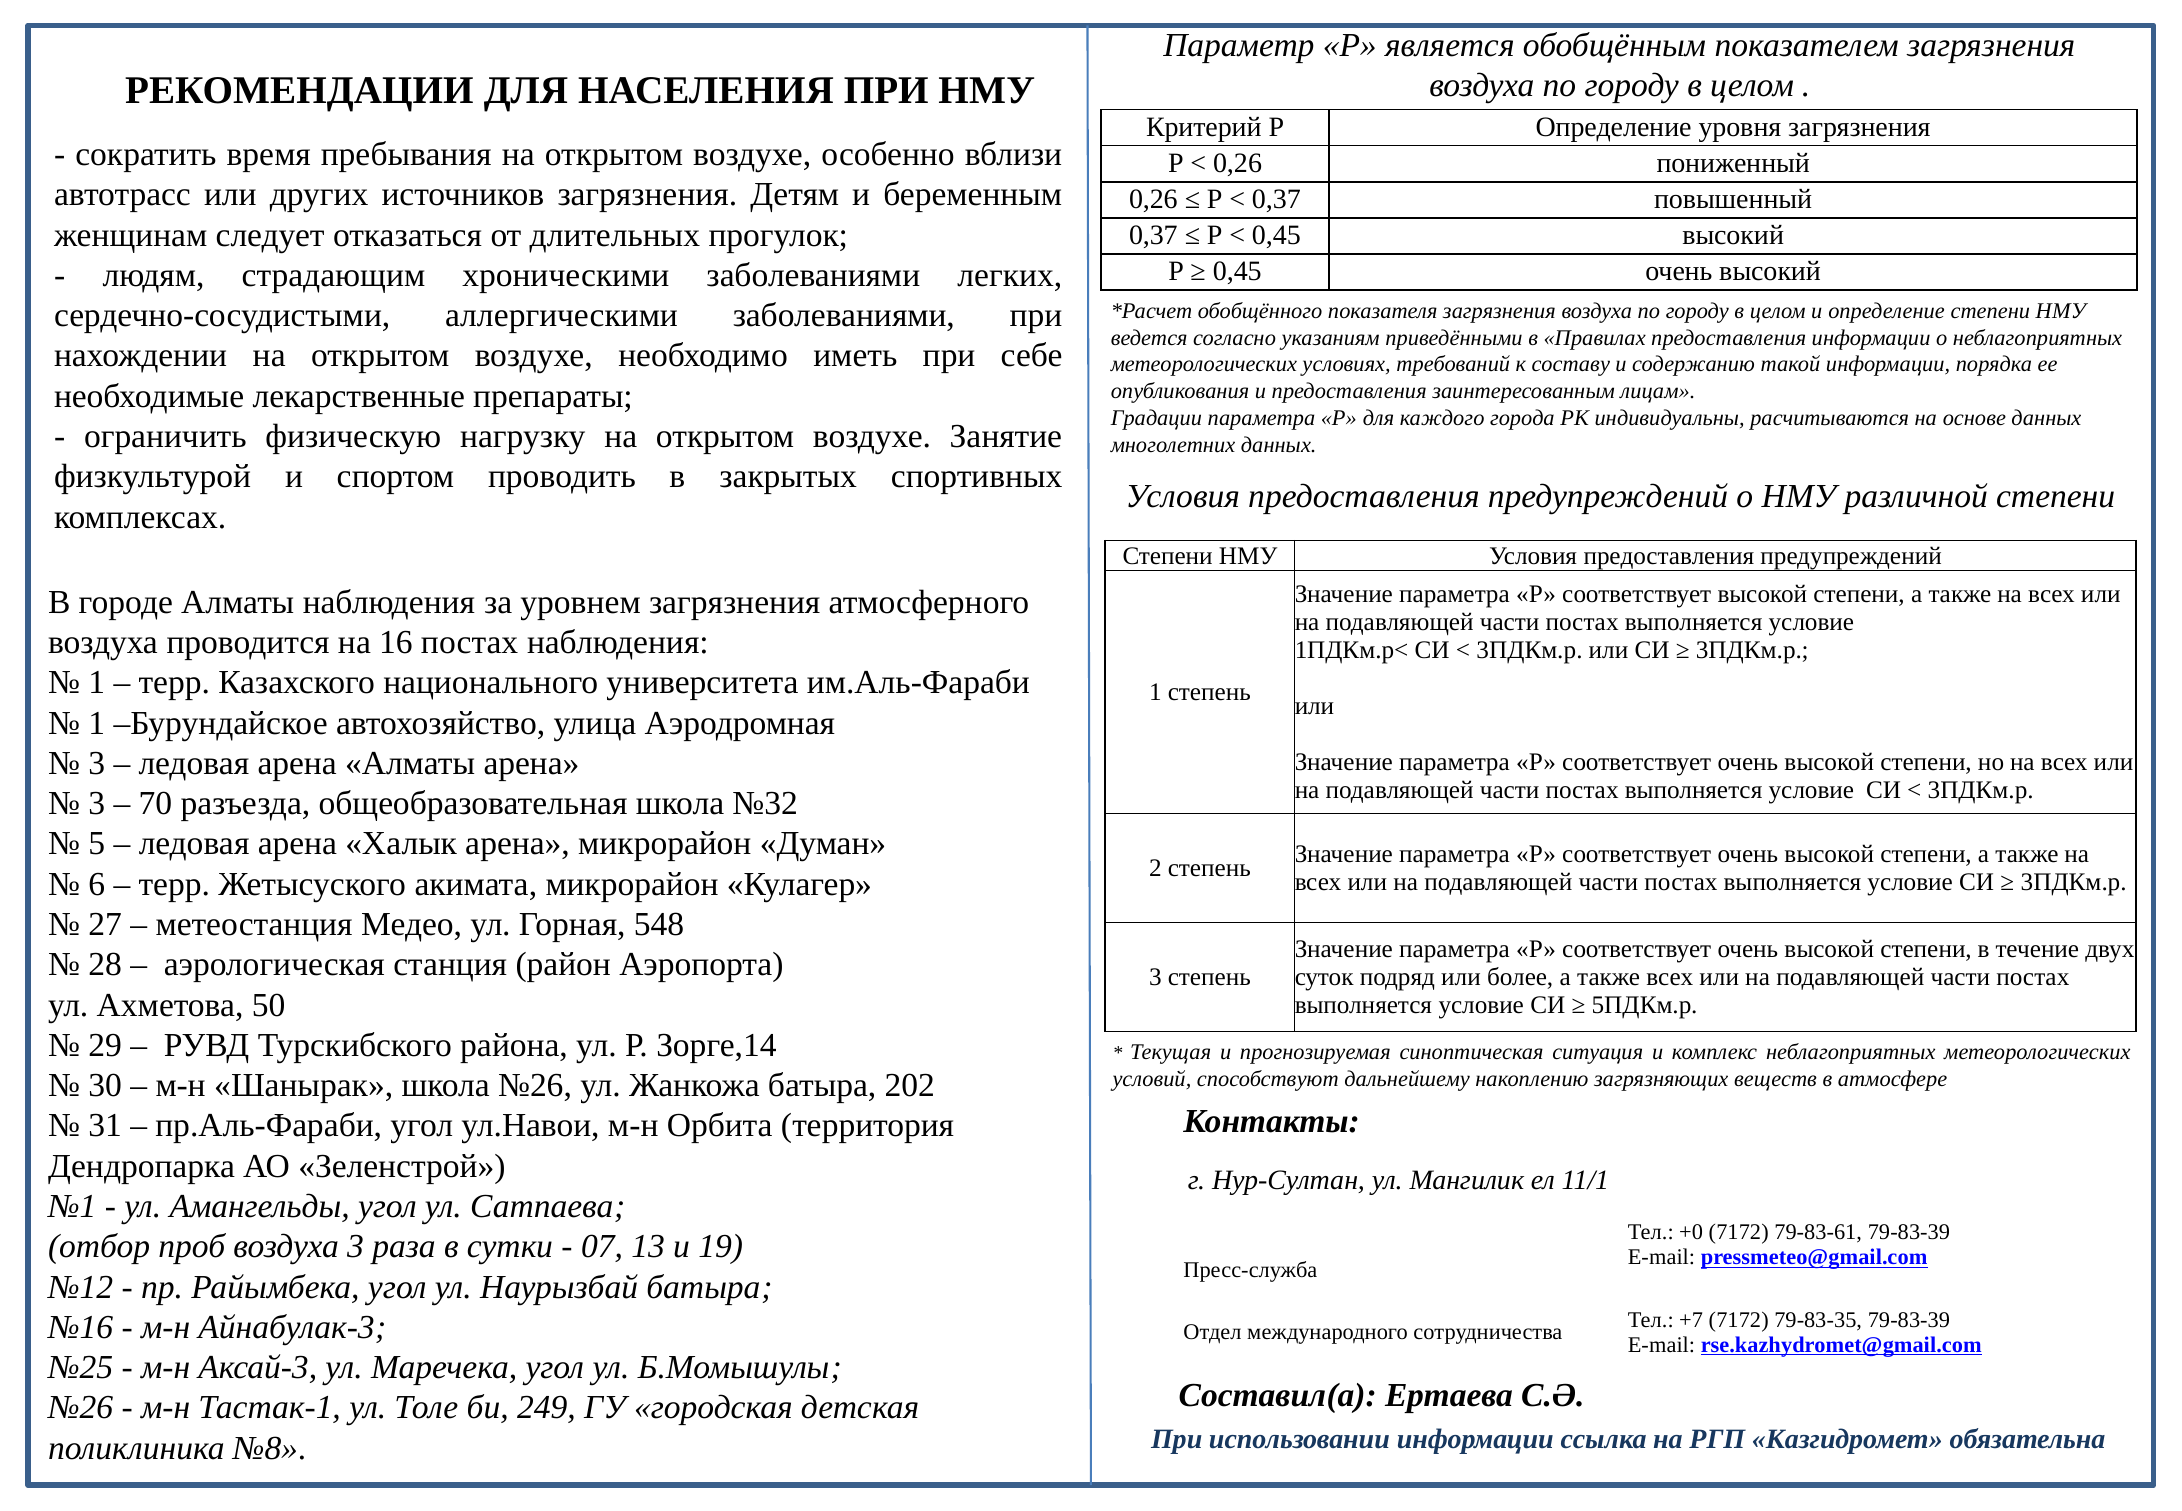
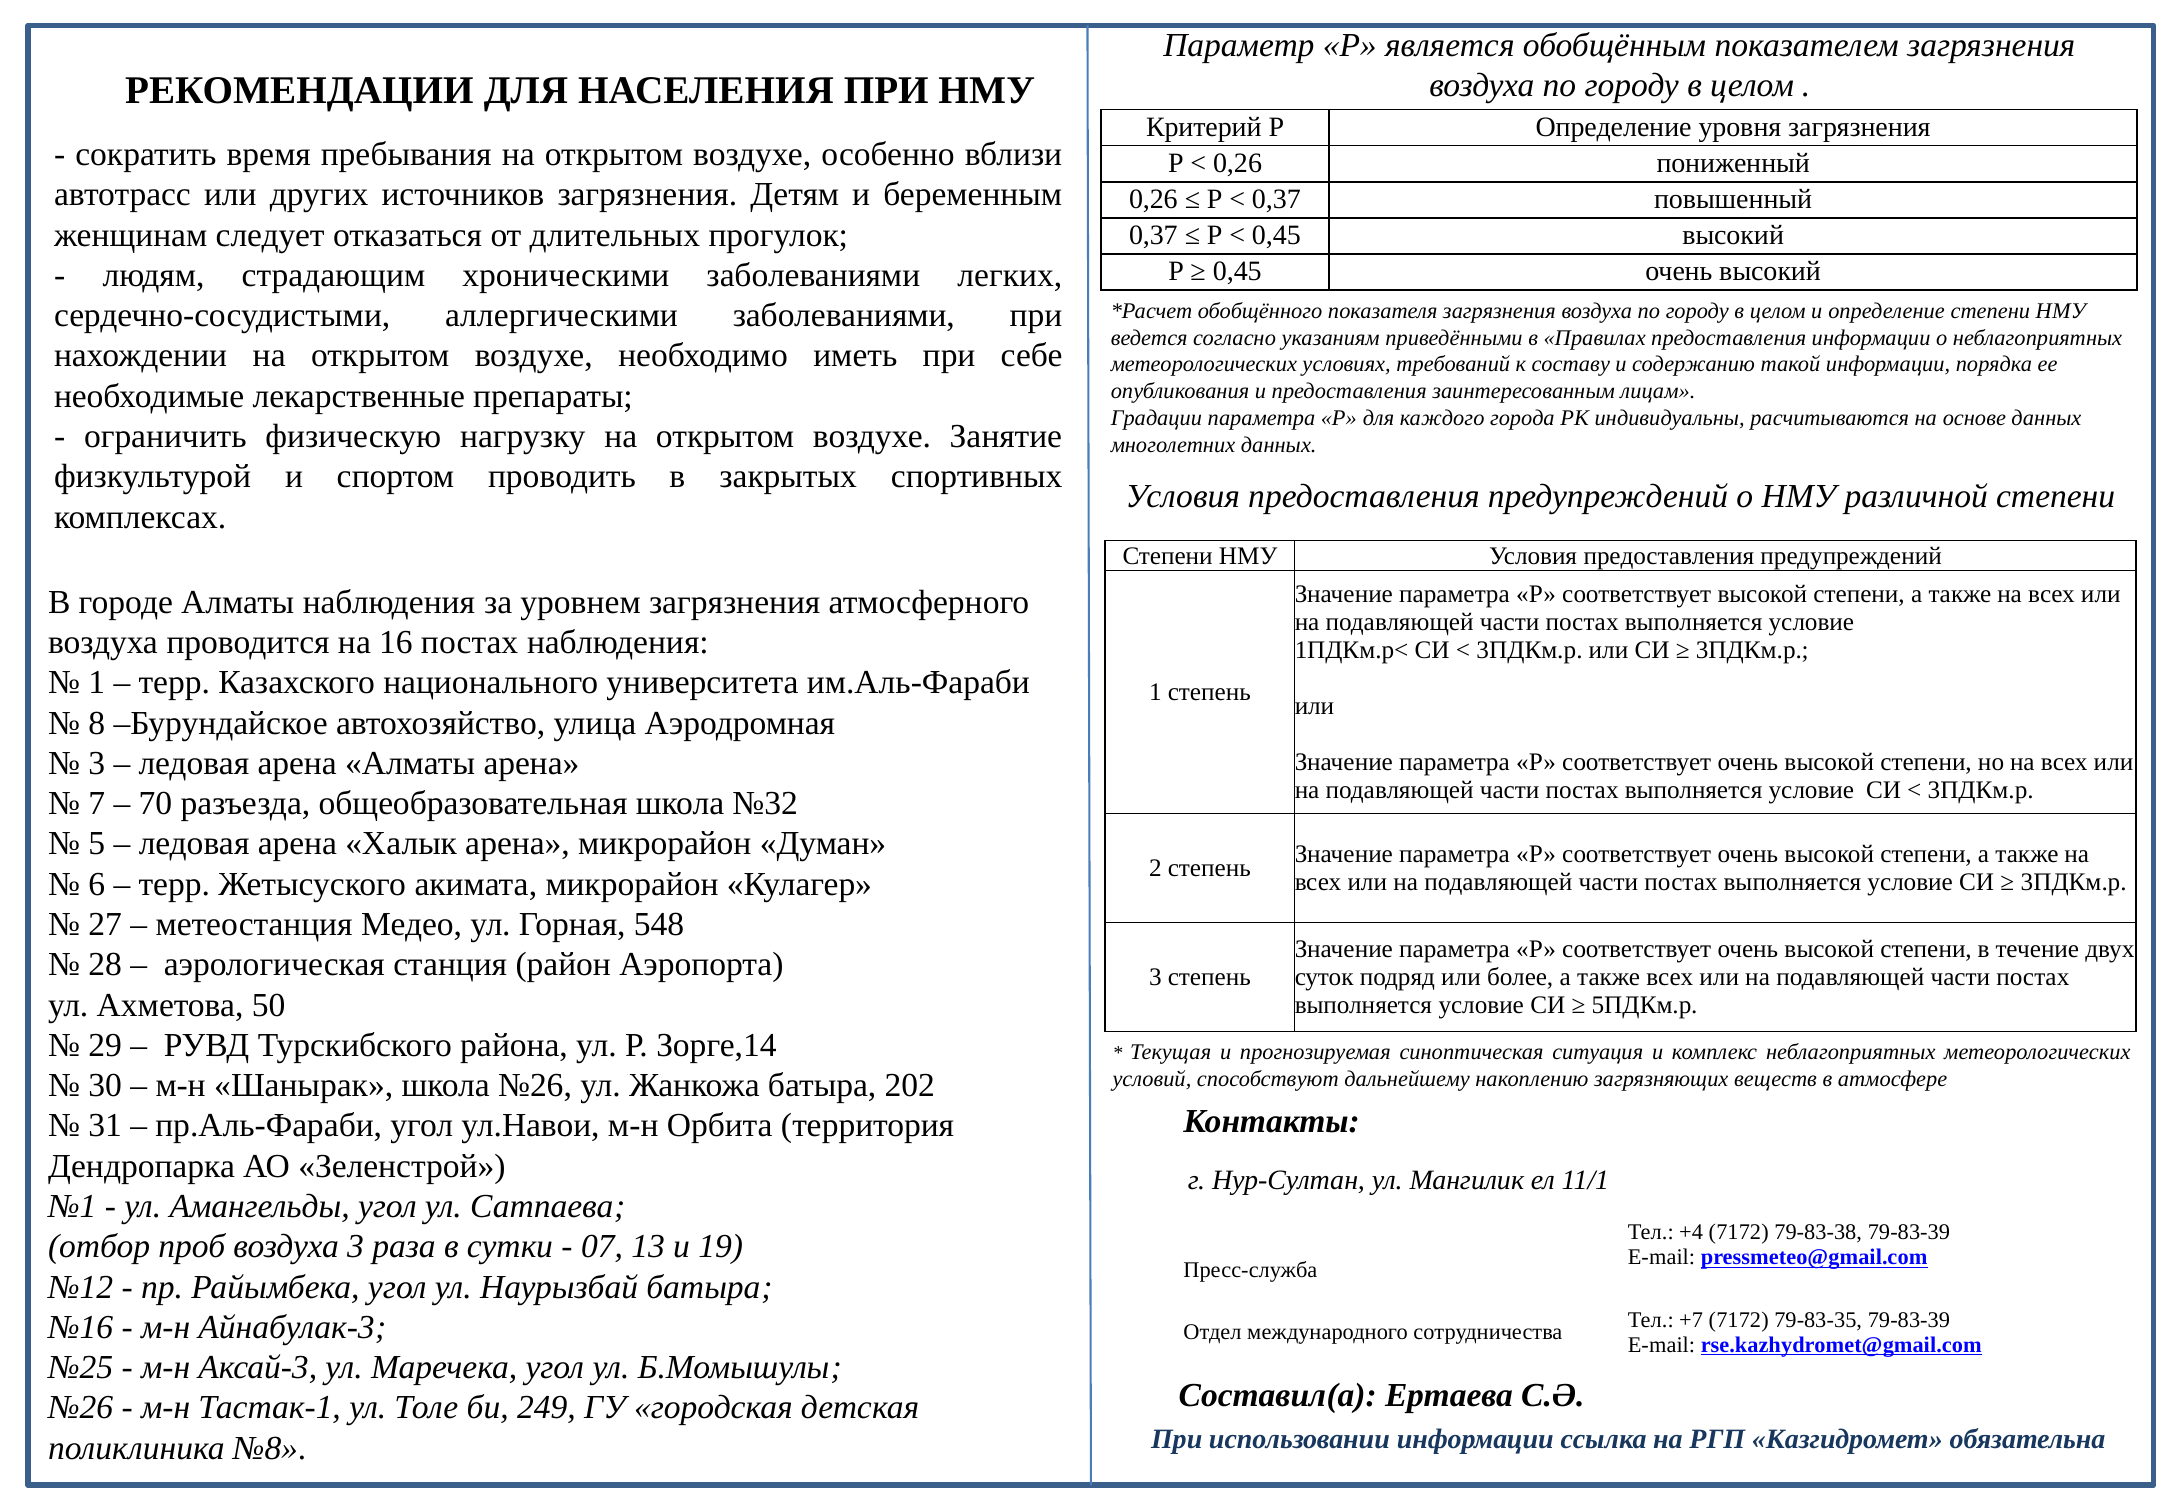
1: 1 -> 8 (97, 723)
3: 3 -> 7 (97, 803)
+0: +0 -> +4 (1691, 1232)
79-83-61: 79-83-61 -> 79-83-38 (1818, 1232)
